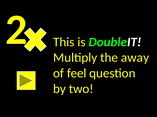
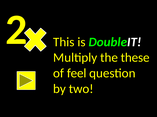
away: away -> these (135, 58)
